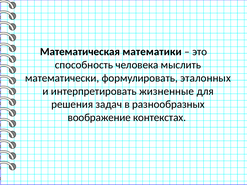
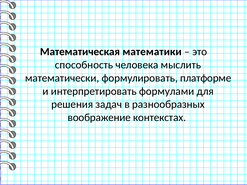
эталонных: эталонных -> платформе (206, 78)
жизненные: жизненные -> формулами (167, 91)
